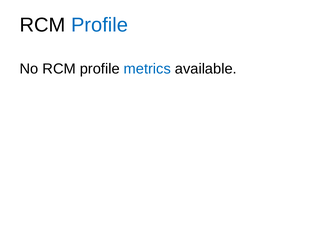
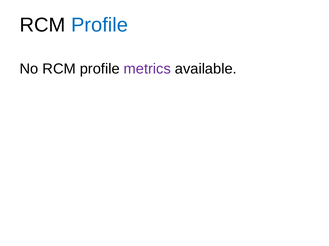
metrics colour: blue -> purple (147, 69)
